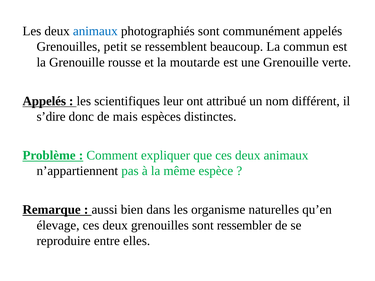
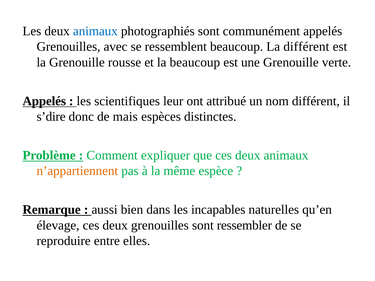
petit: petit -> avec (116, 47)
La commun: commun -> différent (306, 47)
la moutarde: moutarde -> beaucoup (195, 62)
n’appartiennent colour: black -> orange (77, 171)
organisme: organisme -> incapables (218, 210)
